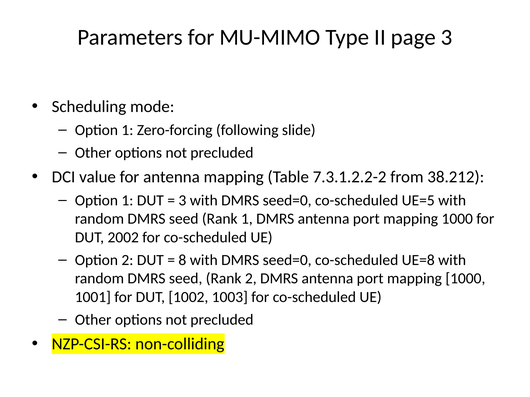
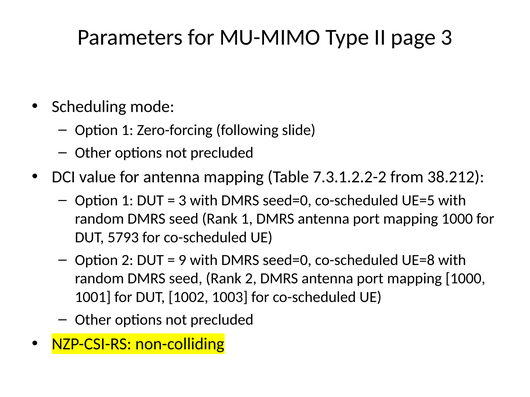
2002: 2002 -> 5793 (123, 238)
8: 8 -> 9 (182, 260)
